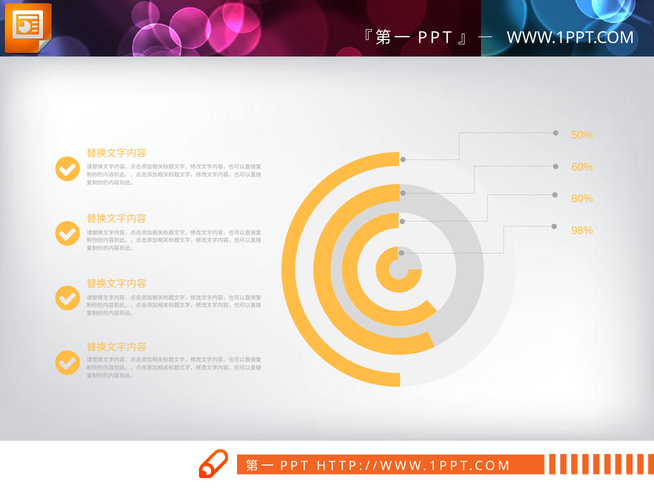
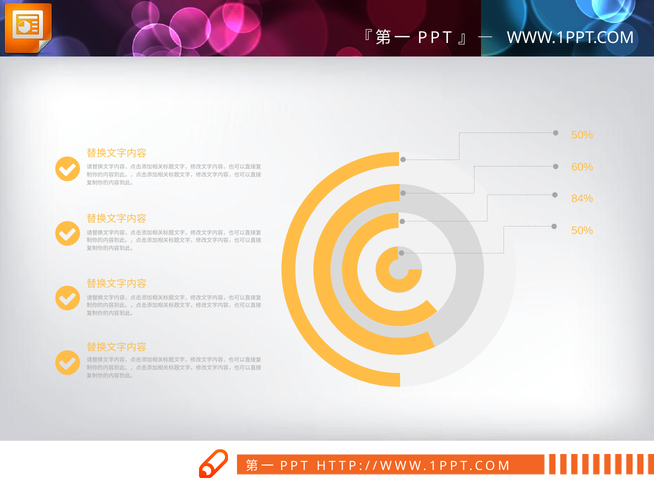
80%: 80% -> 84% (582, 199)
98%: 98% -> 50% (582, 230)
